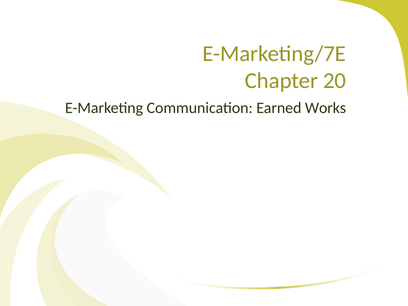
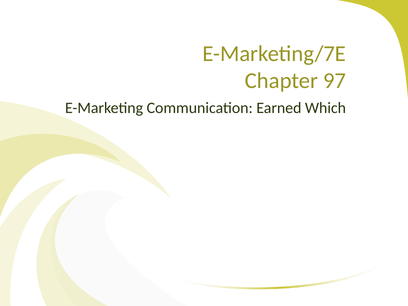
20: 20 -> 97 (335, 81)
Works: Works -> Which (325, 108)
